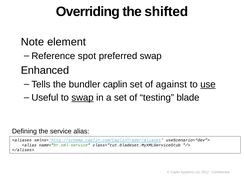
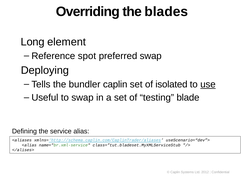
shifted: shifted -> blades (166, 12)
Note: Note -> Long (33, 42)
Enhanced: Enhanced -> Deploying (45, 70)
against: against -> isolated (171, 84)
swap underline: present -> none (83, 98)
